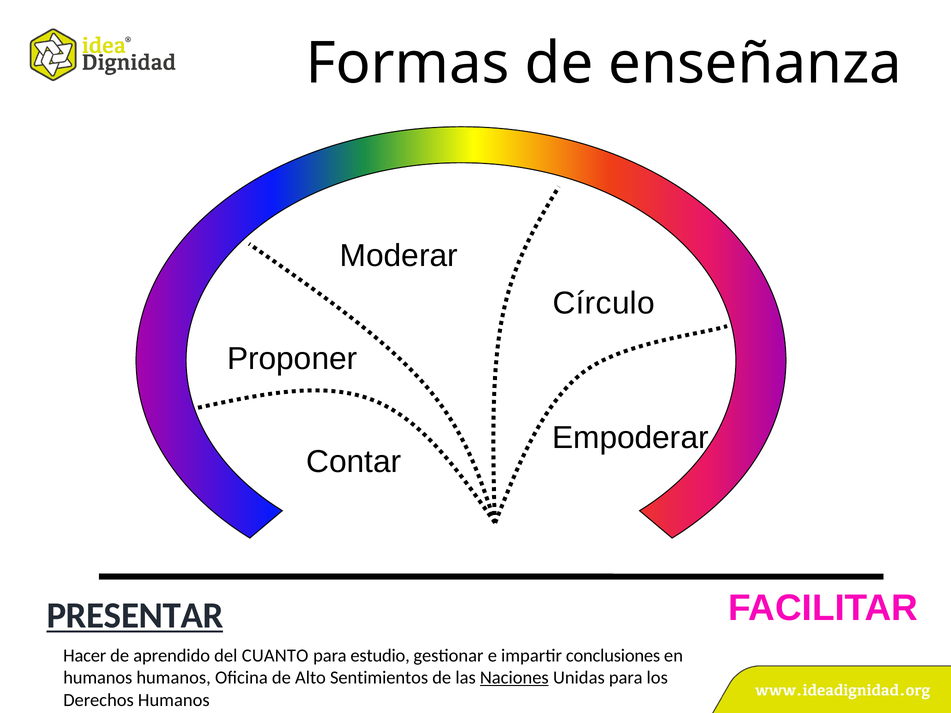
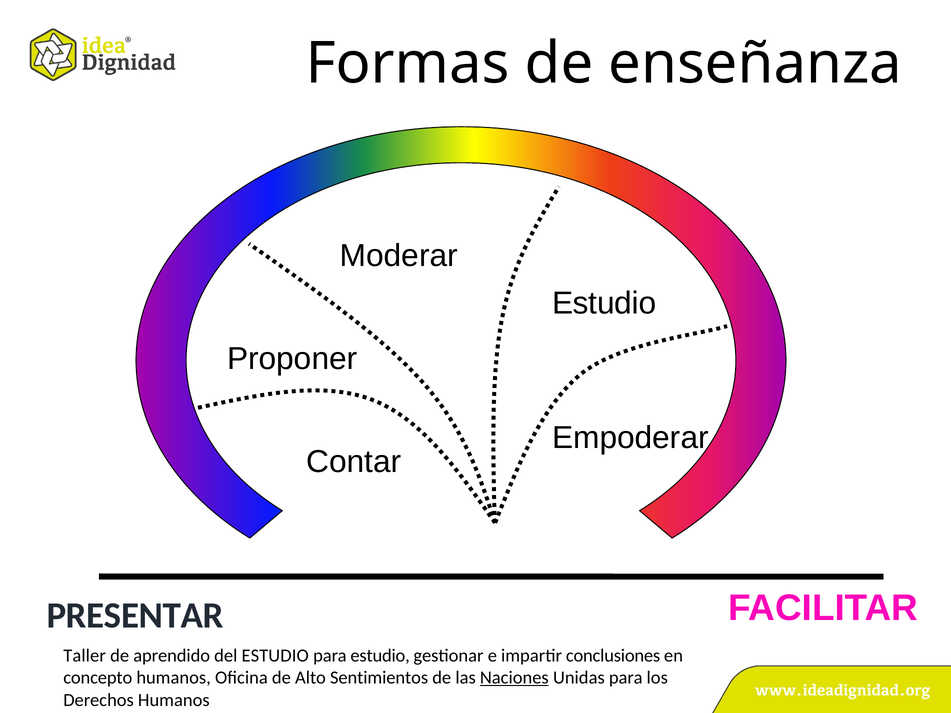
Círculo: Círculo -> Estudio (604, 303)
PRESENTAR underline: present -> none (135, 616)
Hacer: Hacer -> Taller (85, 656)
del CUANTO: CUANTO -> ESTUDIO (275, 656)
humanos: humanos -> concepto (98, 678)
